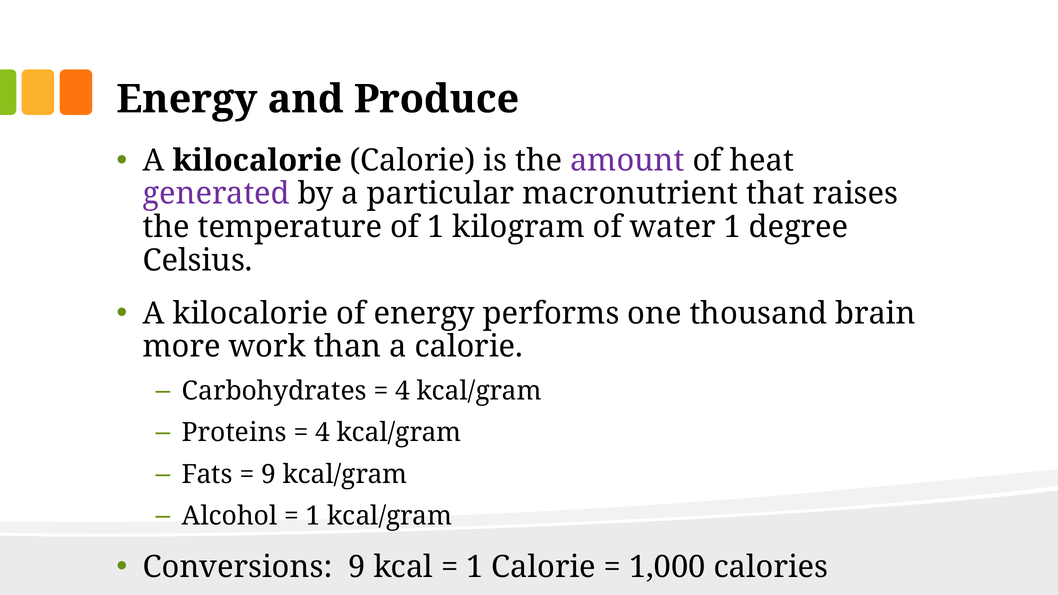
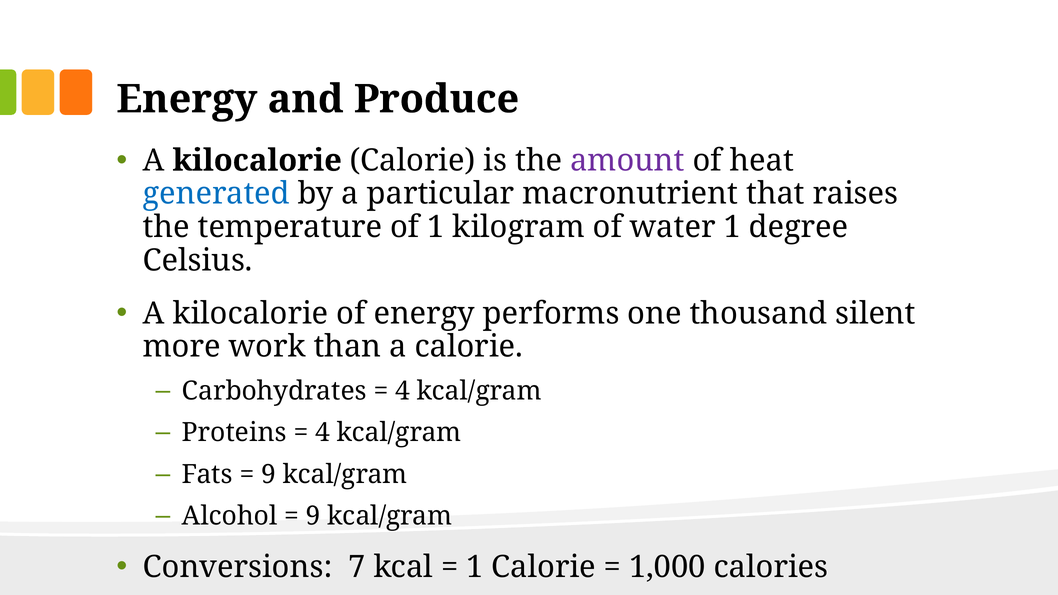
generated colour: purple -> blue (216, 194)
brain: brain -> silent (876, 314)
1: 1 -> 9 (313, 516)
Conversions 9: 9 -> 7 (357, 567)
